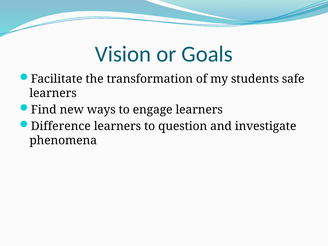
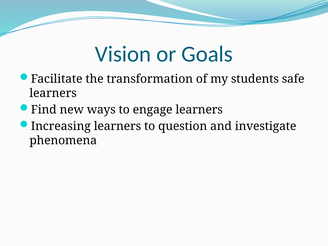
Difference: Difference -> Increasing (61, 126)
